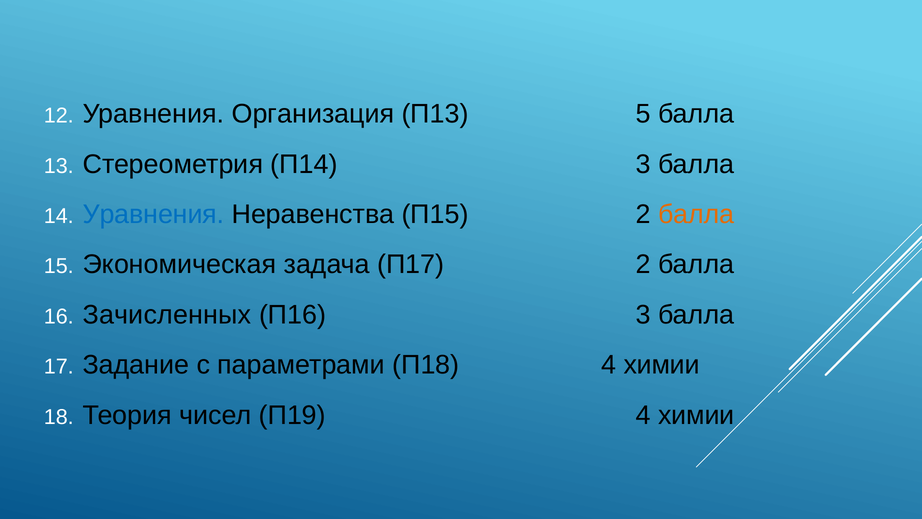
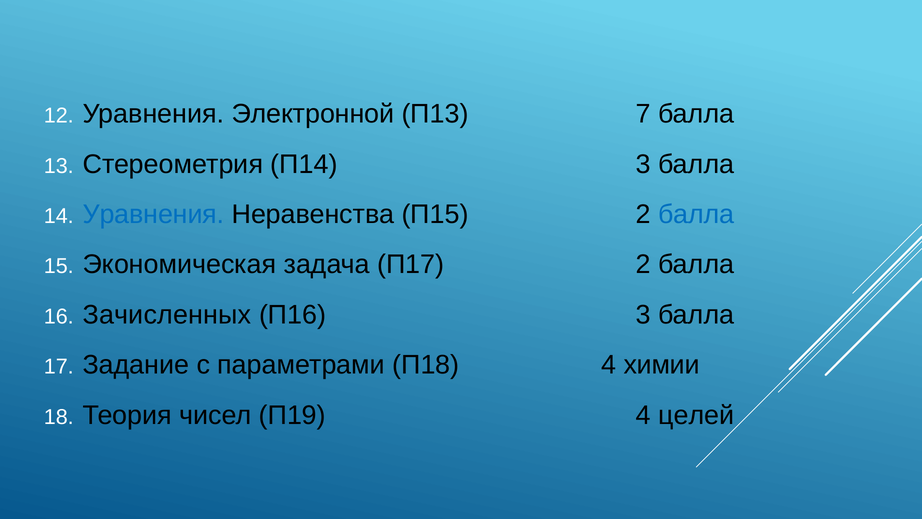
Организация: Организация -> Электронной (313, 114)
5: 5 -> 7 (643, 114)
балла colour: orange -> blue (696, 214)
П19 4 химии: химии -> целей (696, 415)
